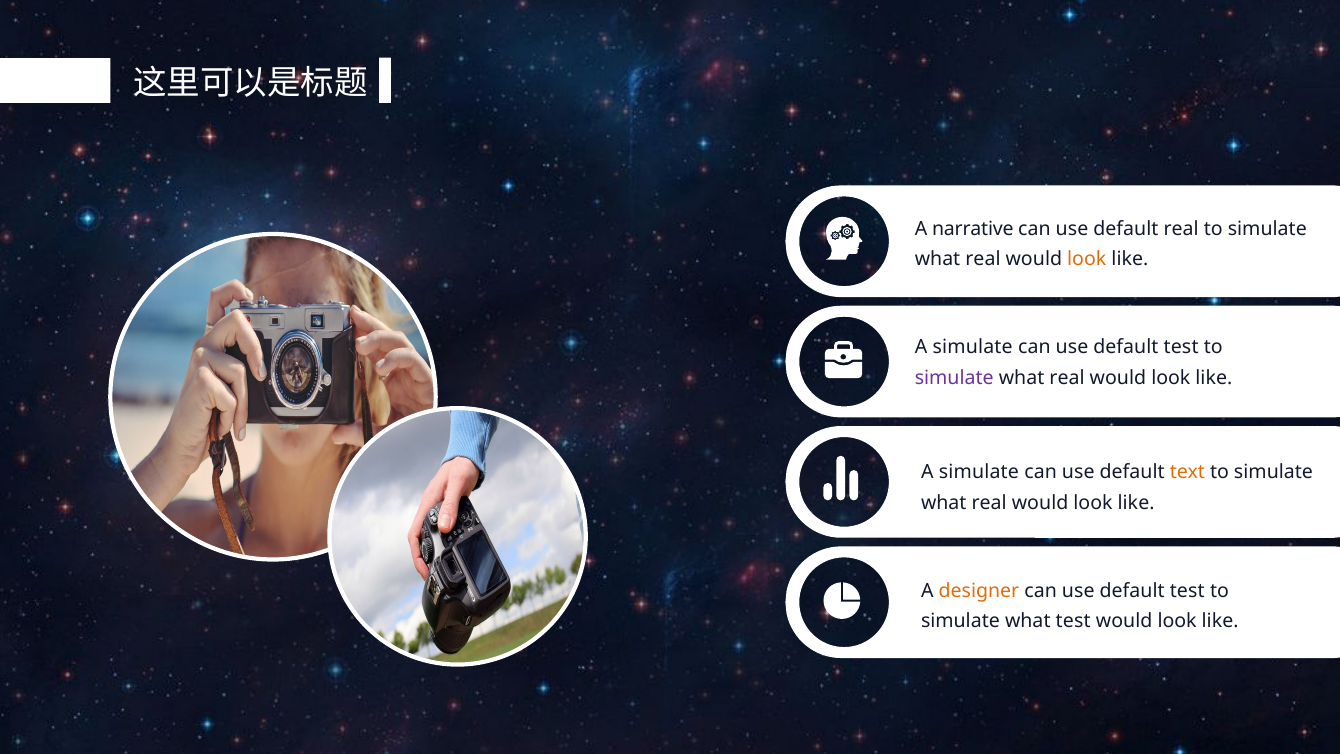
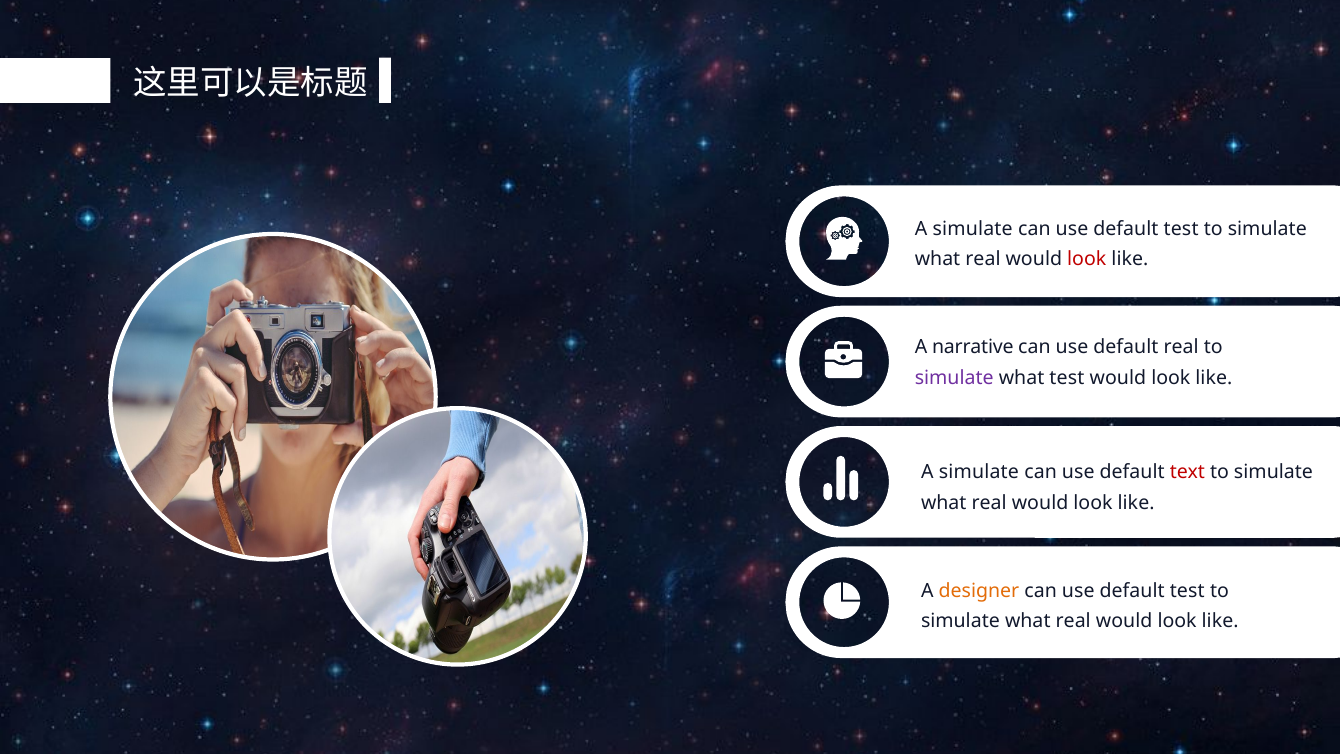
narrative: narrative -> simulate (973, 229)
real: real -> test (1181, 229)
look colour: orange -> red (1087, 259)
simulate: simulate -> narrative (973, 347)
test: test -> real (1181, 347)
real: real -> test (1067, 378)
text colour: orange -> red (1187, 472)
test: test -> real (1073, 621)
